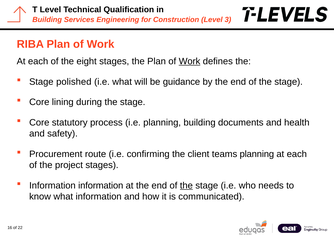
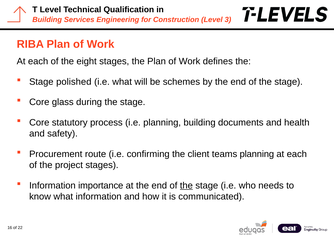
Work underline: present -> none (190, 61)
guidance: guidance -> schemes (181, 82)
lining: lining -> glass (63, 102)
Information information: information -> importance (101, 186)
